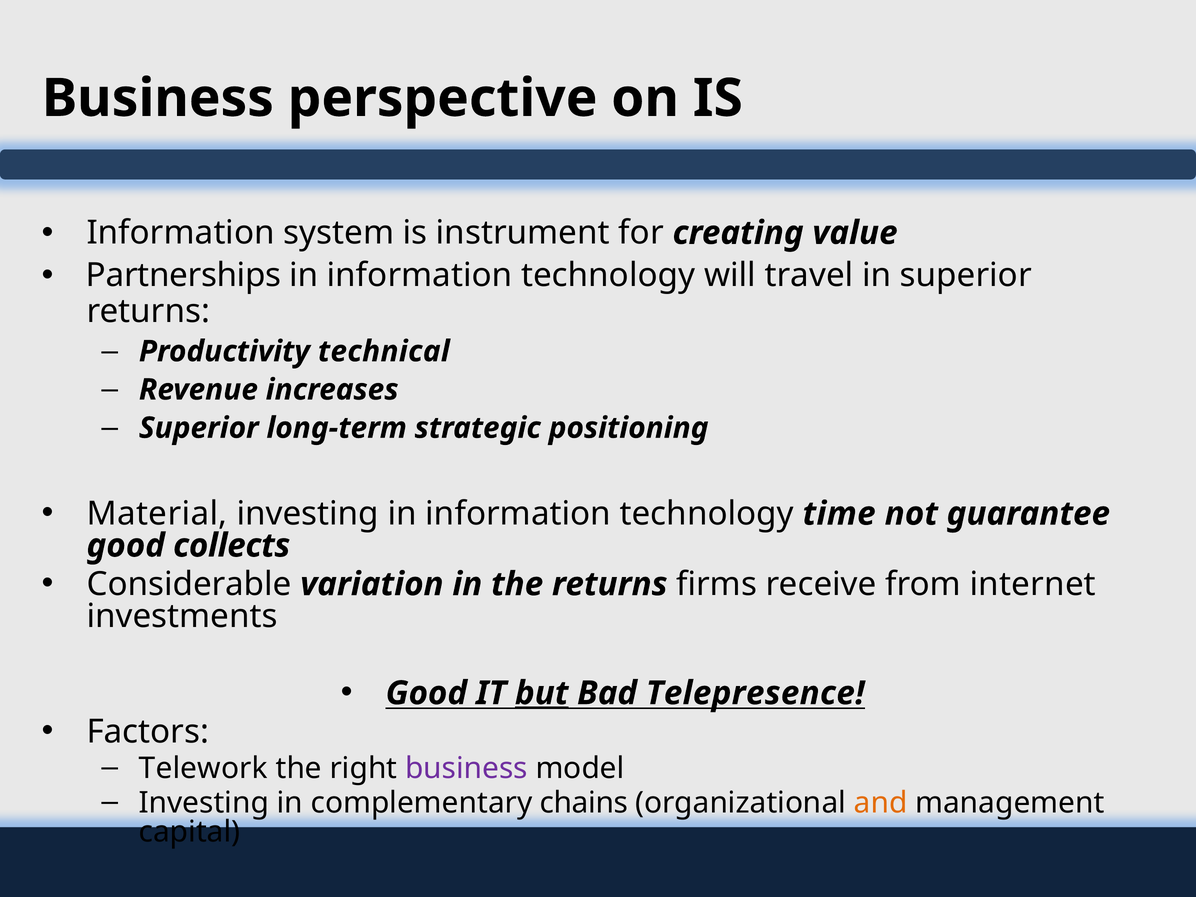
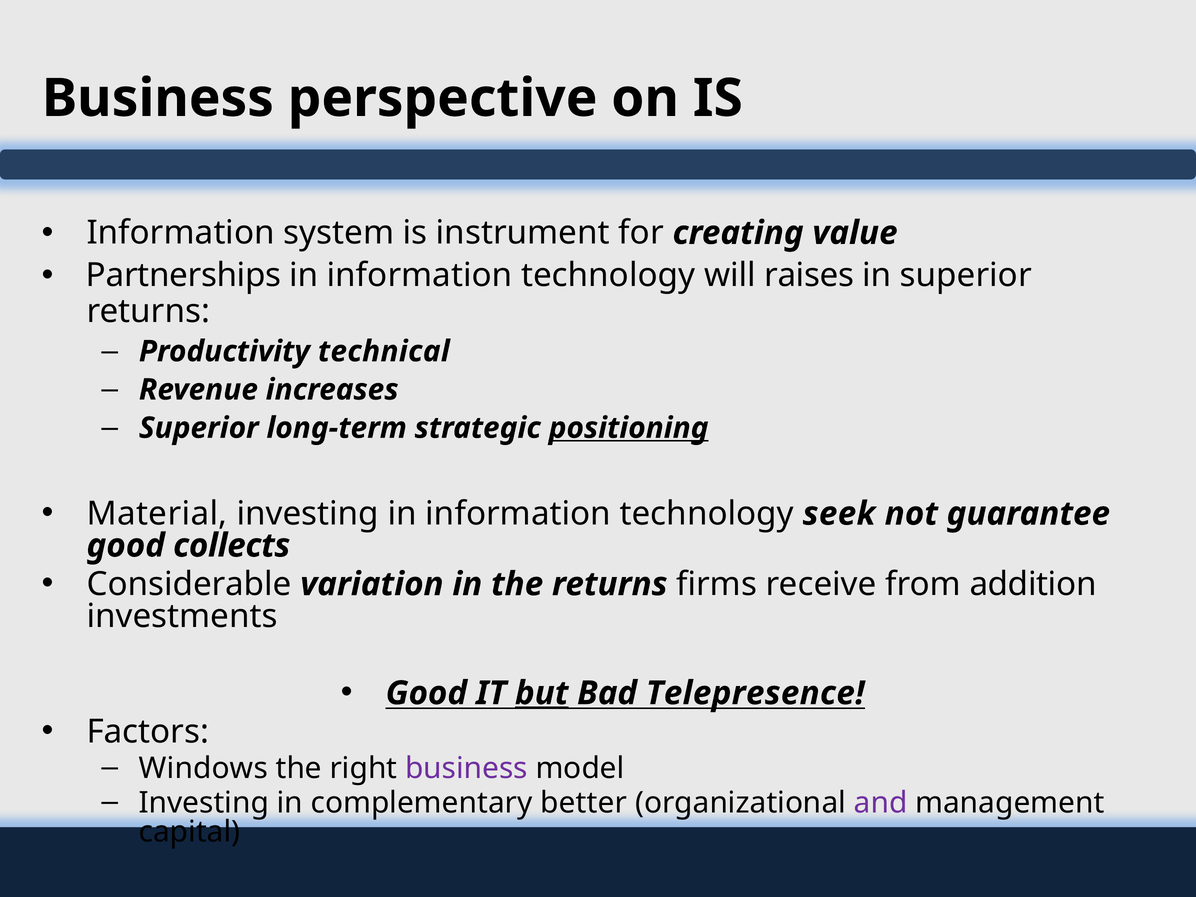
travel: travel -> raises (809, 275)
positioning underline: none -> present (629, 428)
time: time -> seek (839, 514)
internet: internet -> addition (1033, 584)
Telework: Telework -> Windows (203, 768)
chains: chains -> better (584, 803)
and colour: orange -> purple (881, 803)
